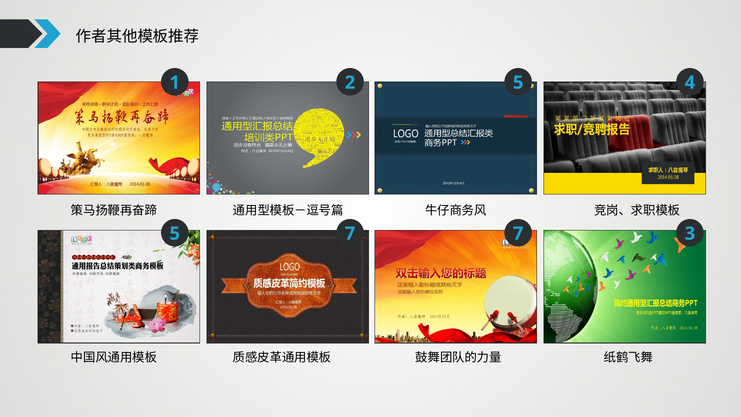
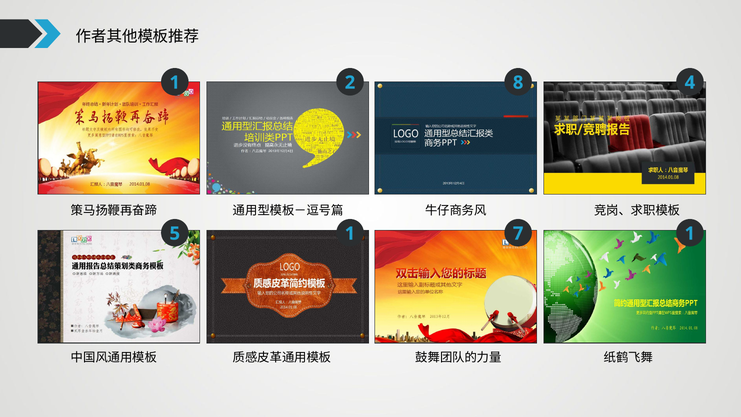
2 5: 5 -> 8 (518, 83)
5 7: 7 -> 1 (350, 233)
7 3: 3 -> 1 (690, 233)
